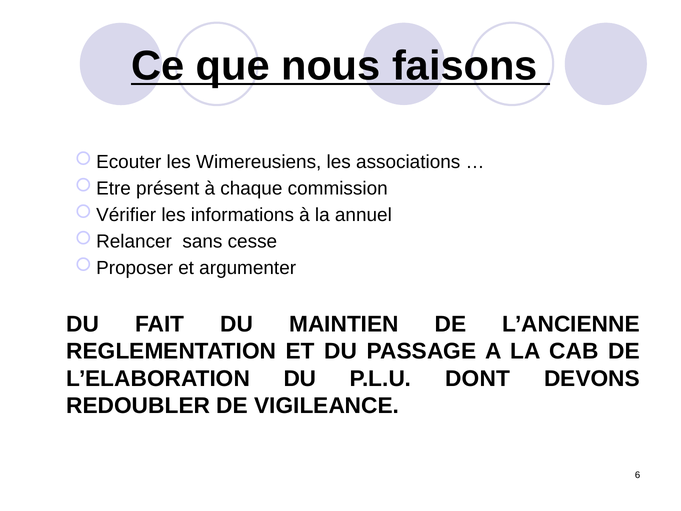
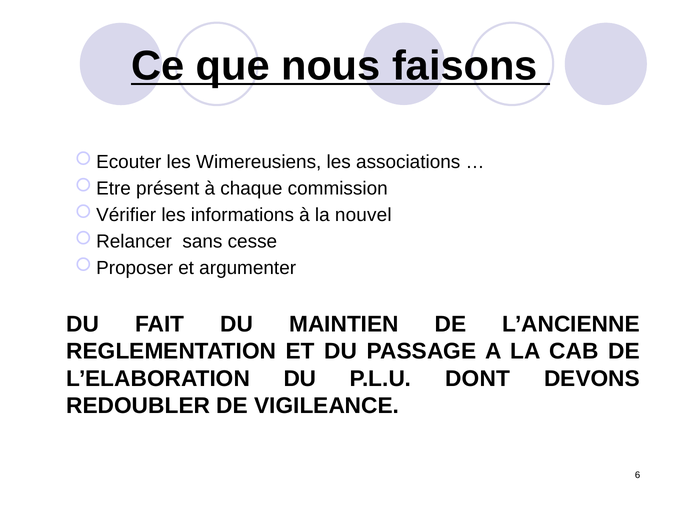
annuel: annuel -> nouvel (363, 215)
